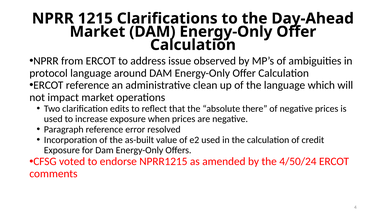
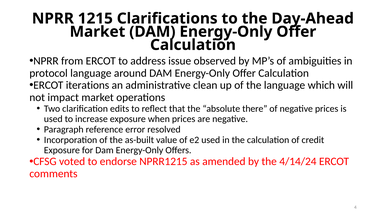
ERCOT reference: reference -> iterations (88, 85)
4/50/24: 4/50/24 -> 4/14/24 (298, 162)
